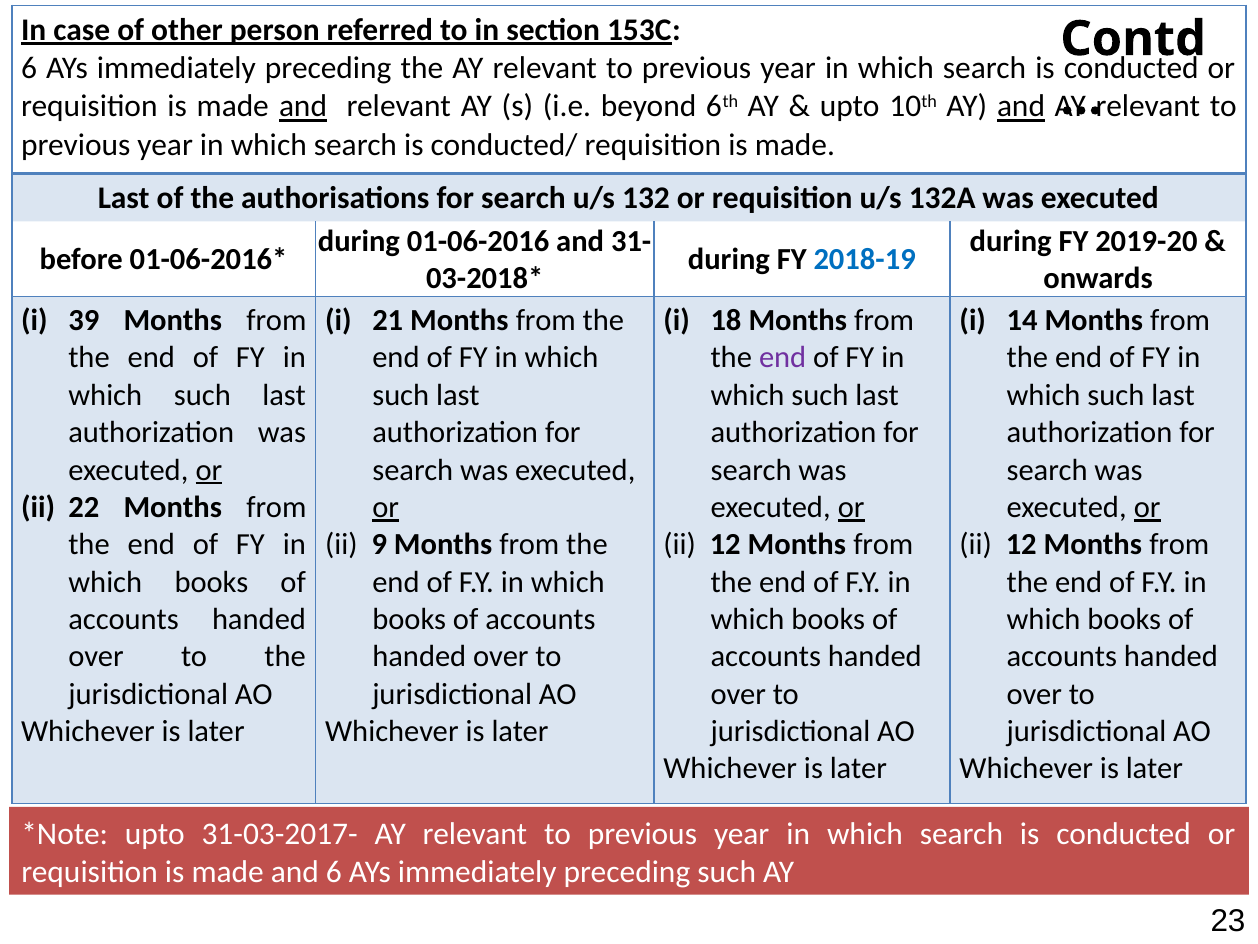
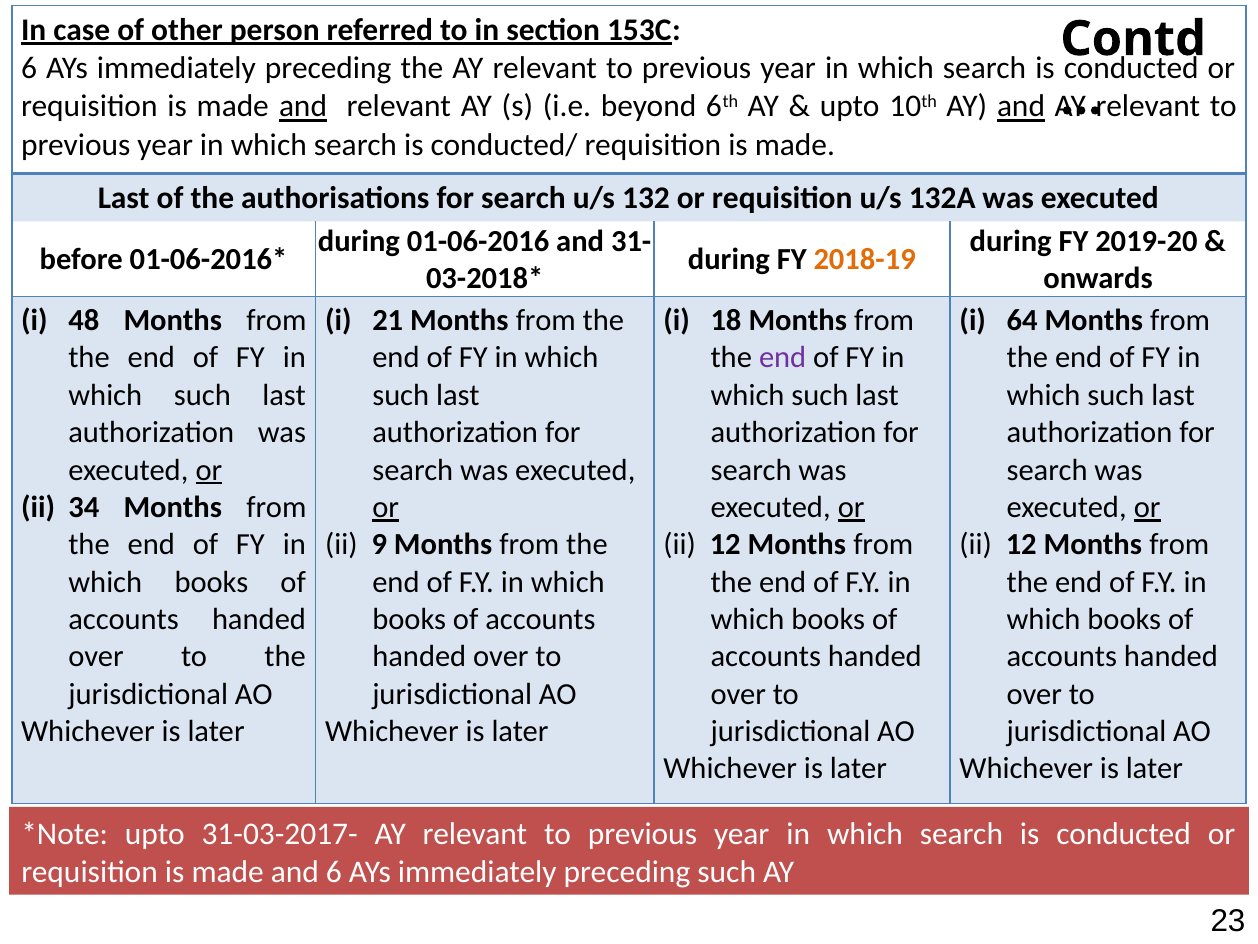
2018-19 colour: blue -> orange (865, 260)
39: 39 -> 48 (84, 320)
14: 14 -> 64 (1022, 320)
22: 22 -> 34 (84, 507)
